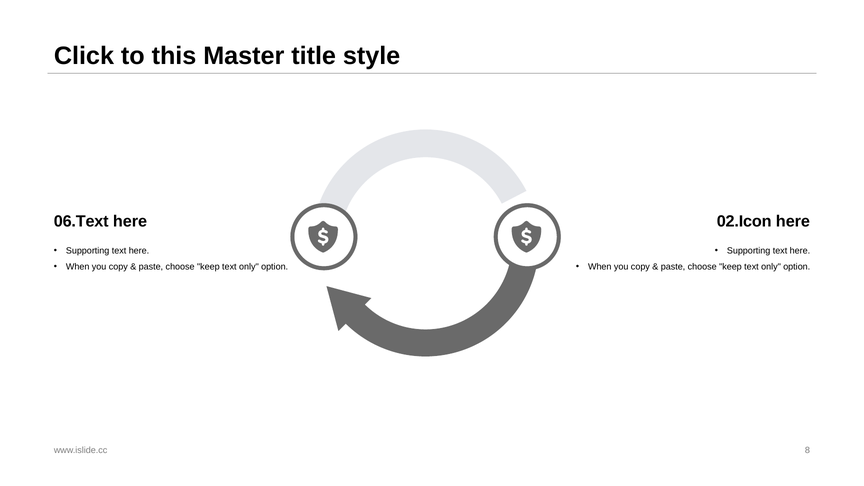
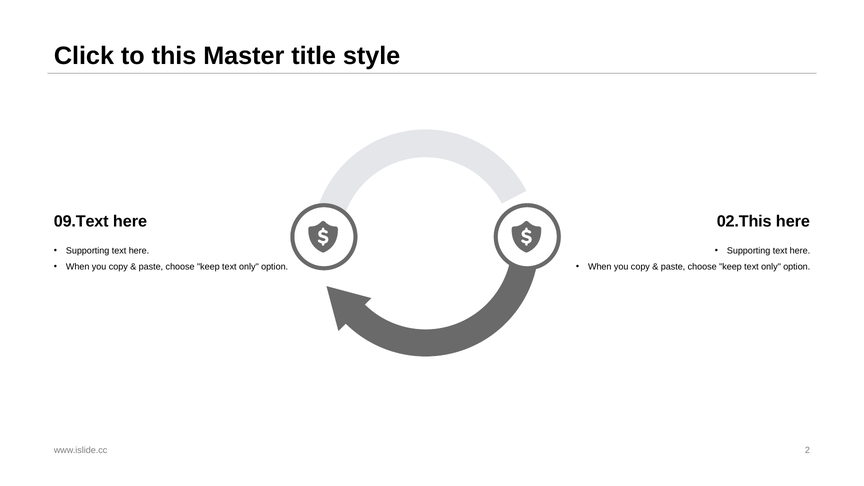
06.Text: 06.Text -> 09.Text (81, 221)
02.Icon: 02.Icon -> 02.This (744, 221)
8: 8 -> 2 (807, 450)
